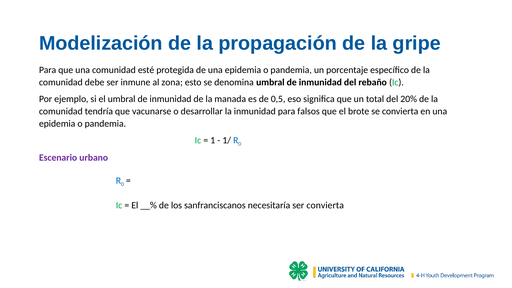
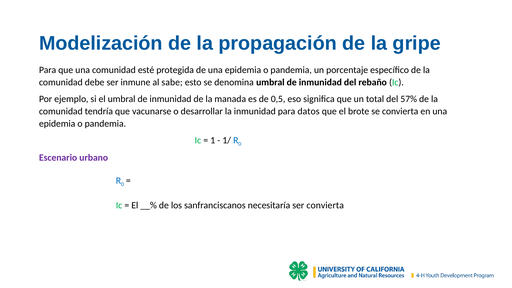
zona: zona -> sabe (172, 82)
20%: 20% -> 57% (409, 99)
falsos: falsos -> datos (309, 111)
